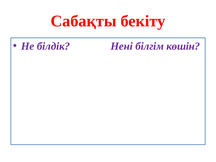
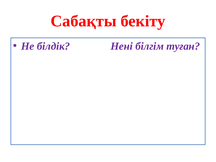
көшін: көшін -> туған (183, 46)
